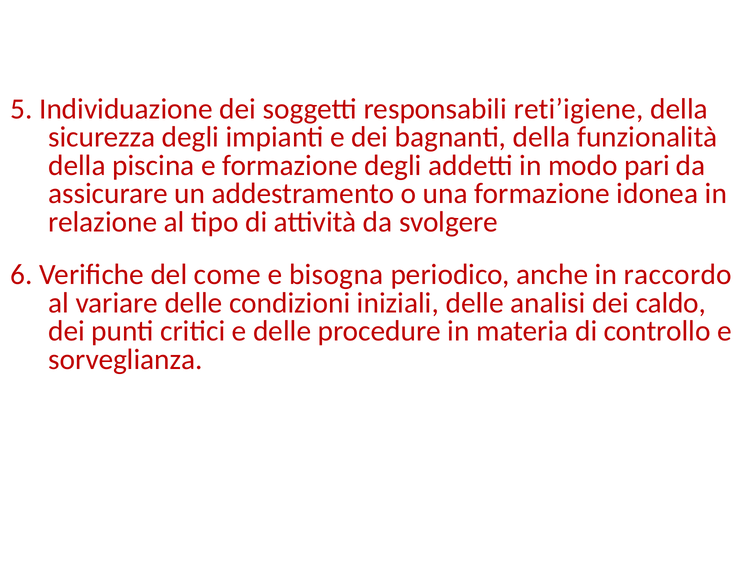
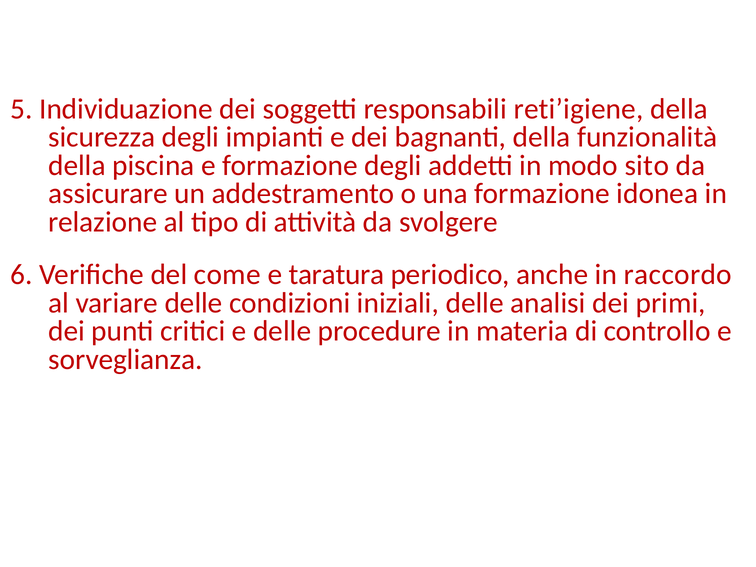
pari: pari -> sito (647, 165)
bisogna: bisogna -> taratura (337, 275)
caldo: caldo -> primi (671, 303)
